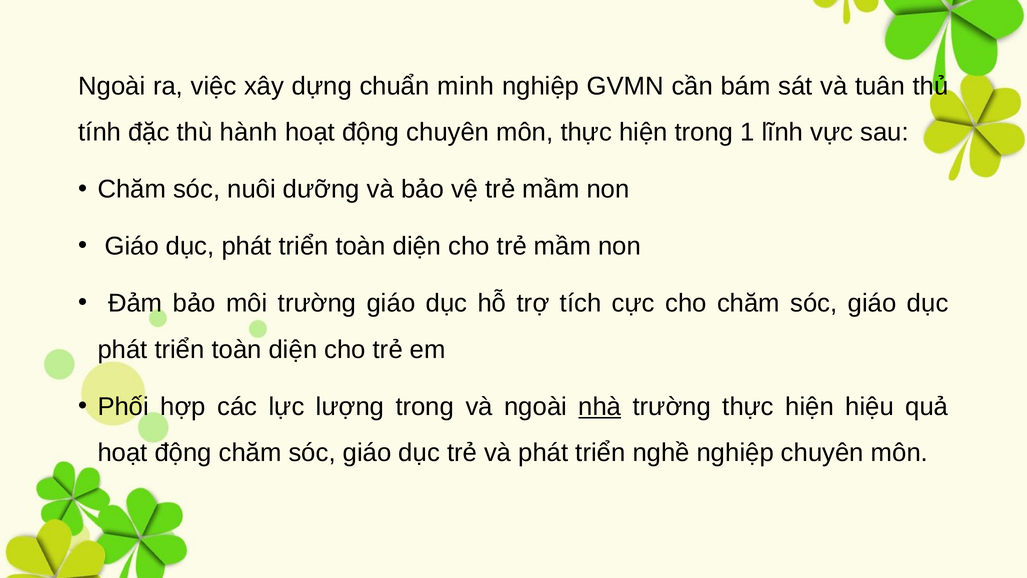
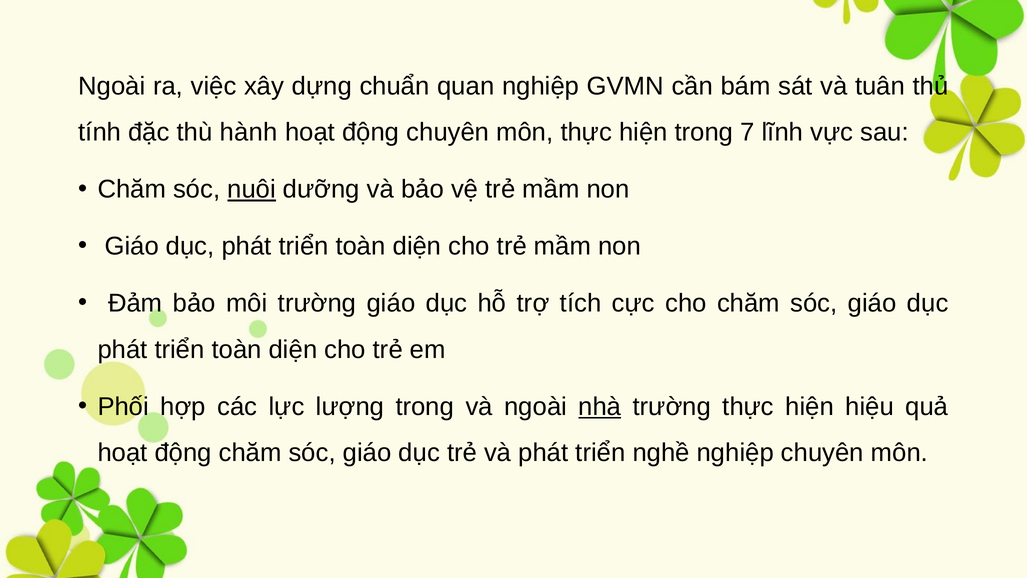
minh: minh -> quan (466, 86)
1: 1 -> 7 (747, 132)
nuôi underline: none -> present (252, 189)
